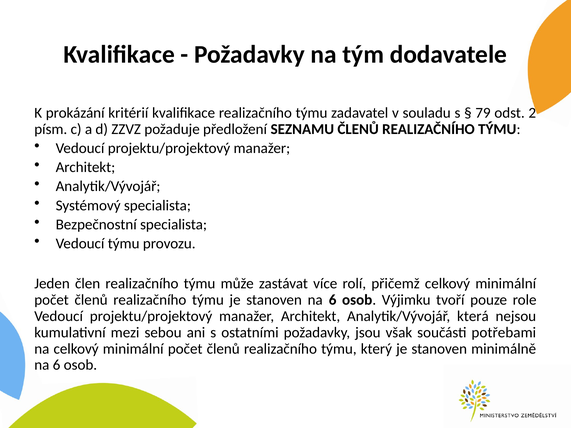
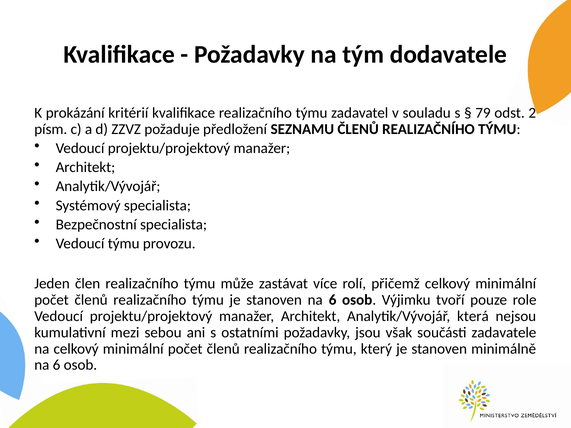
potřebami: potřebami -> zadavatele (504, 333)
